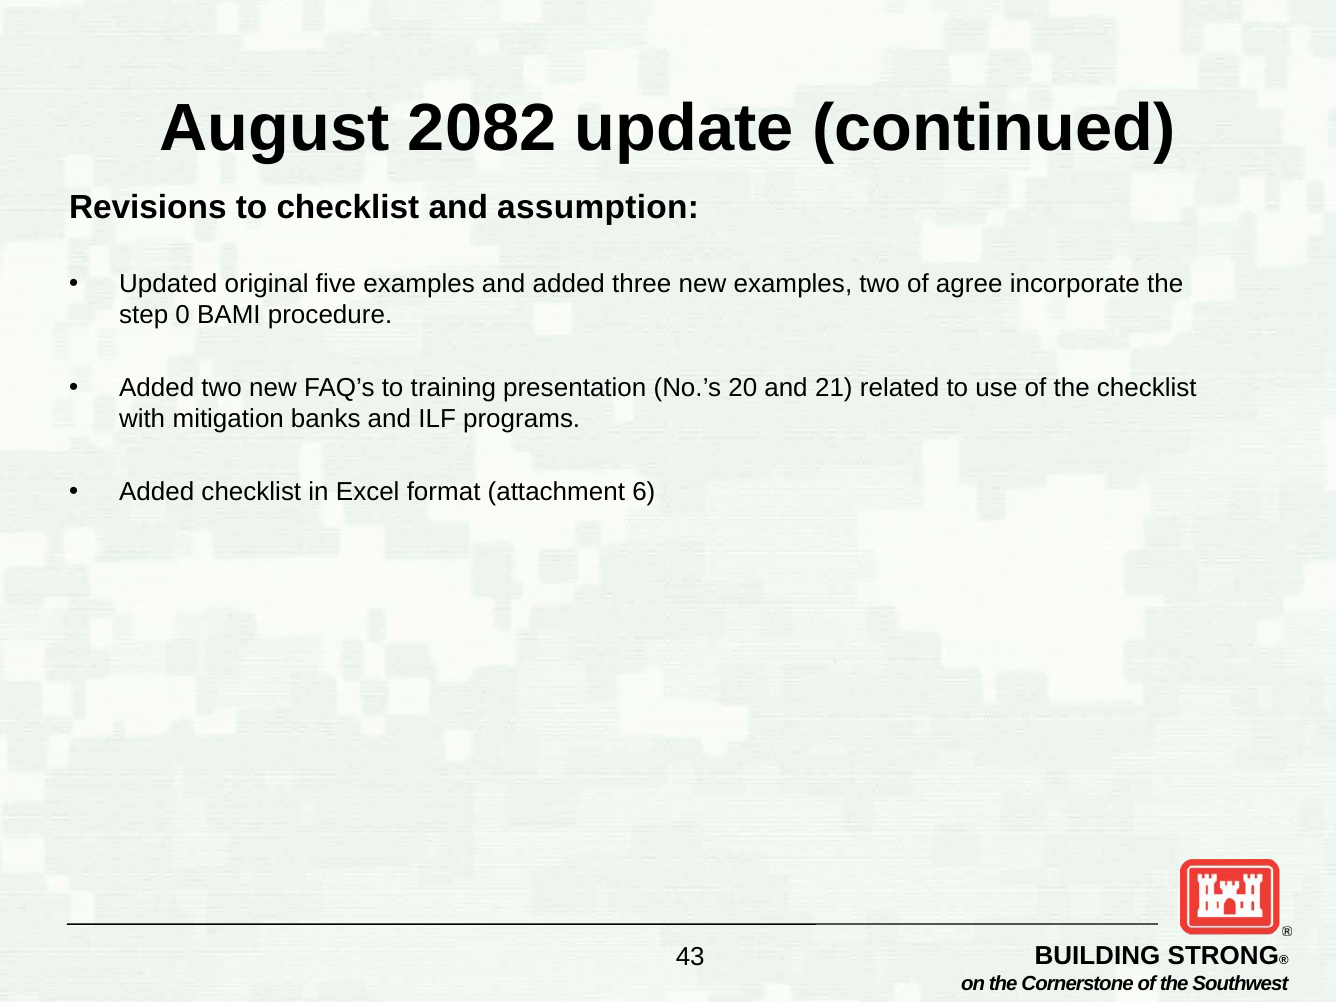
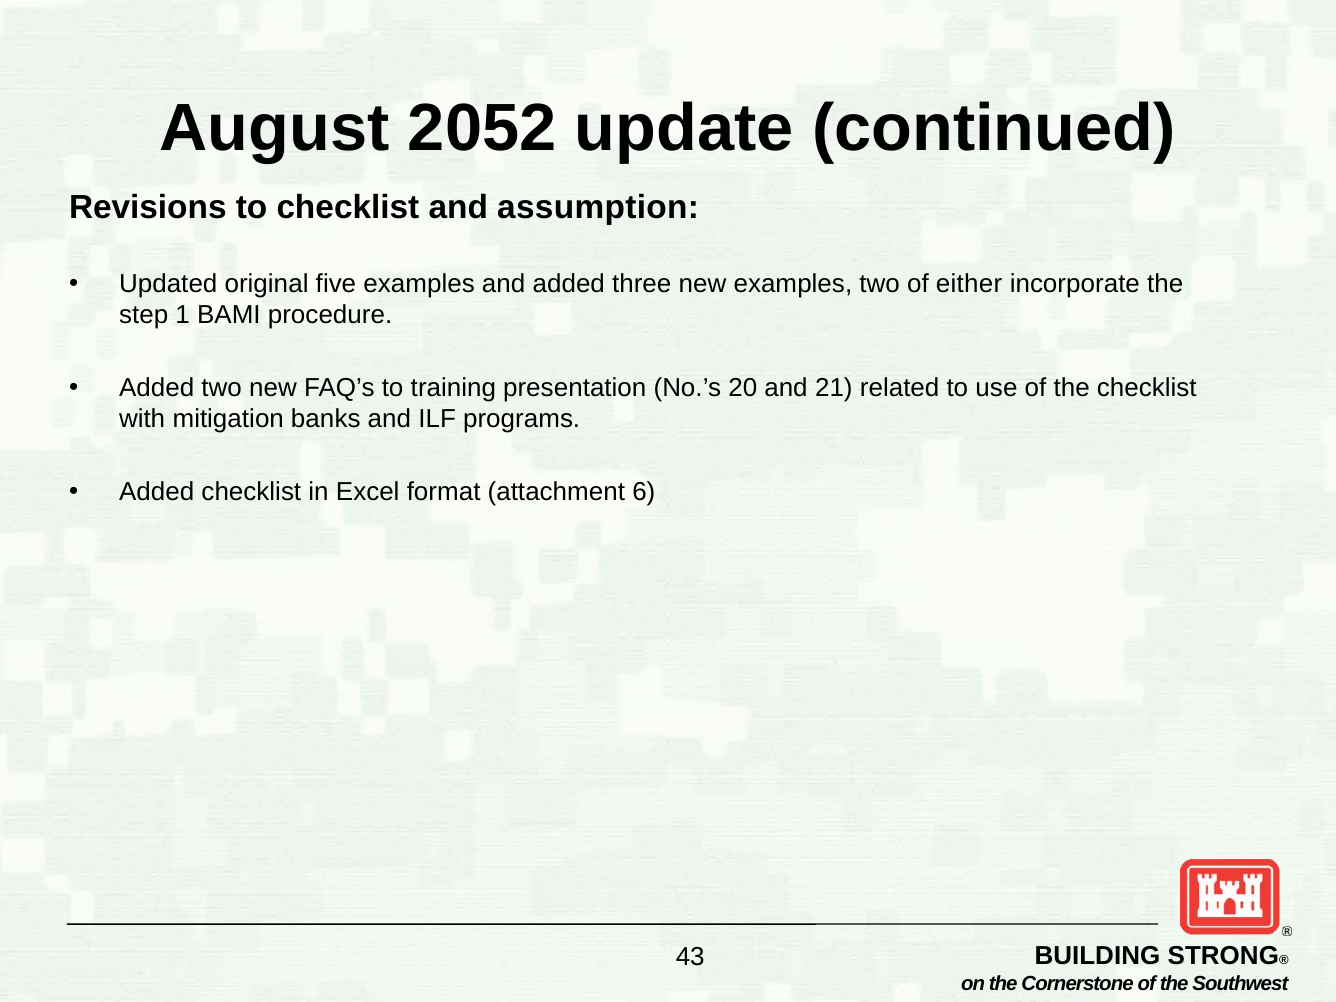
2082: 2082 -> 2052 (482, 128)
agree: agree -> either (969, 284)
0: 0 -> 1 (183, 315)
